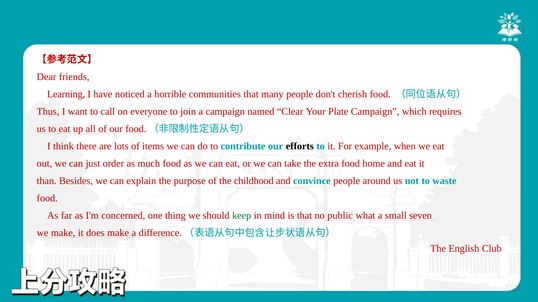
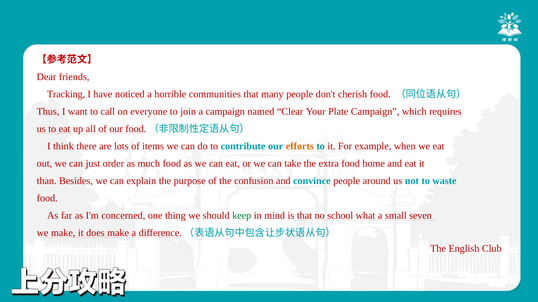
Learning: Learning -> Tracking (66, 94)
efforts colour: black -> orange (300, 147)
childhood: childhood -> confusion (254, 181)
public: public -> school (340, 216)
